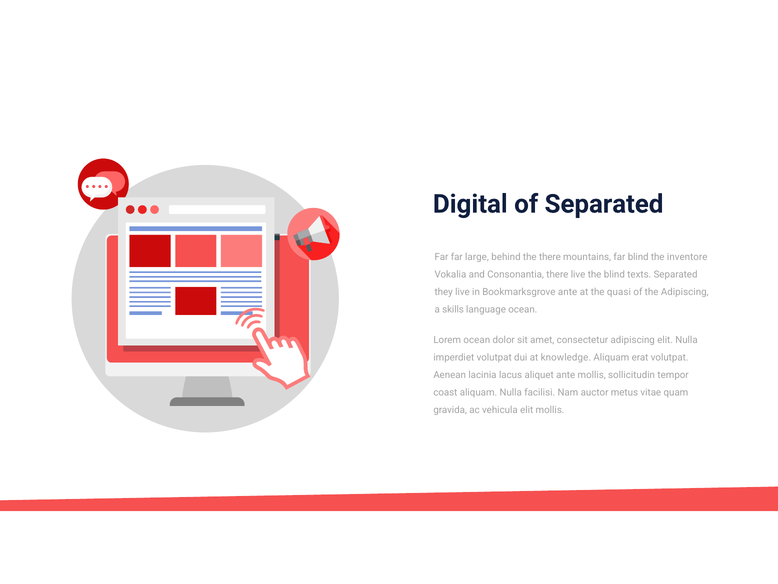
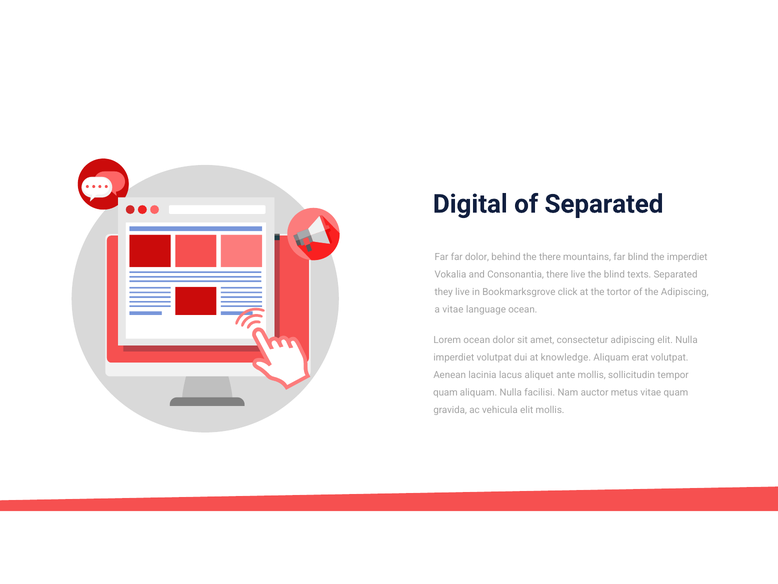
far large: large -> dolor (477, 257)
the inventore: inventore -> imperdiet (687, 257)
Bookmarksgrove ante: ante -> click (568, 292)
quasi: quasi -> tortor (619, 292)
a skills: skills -> vitae (453, 309)
coast: coast -> quam (445, 392)
